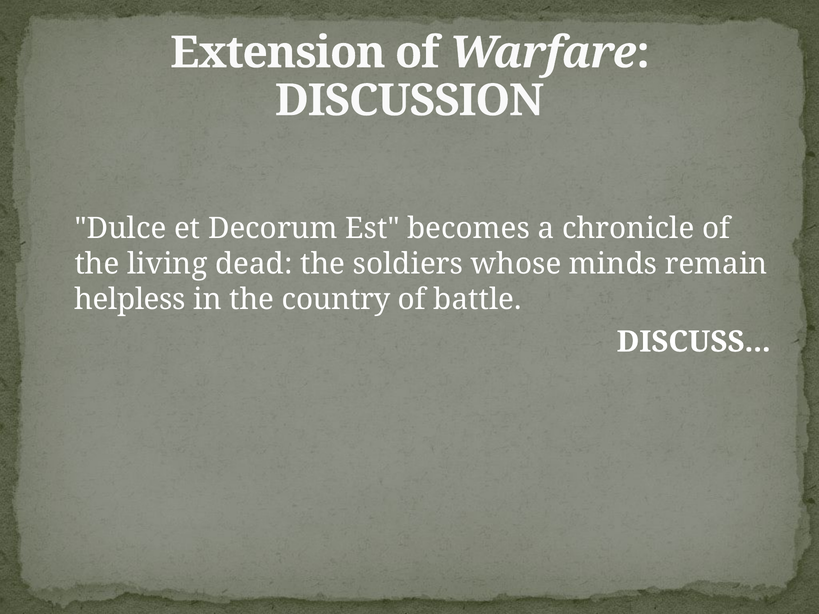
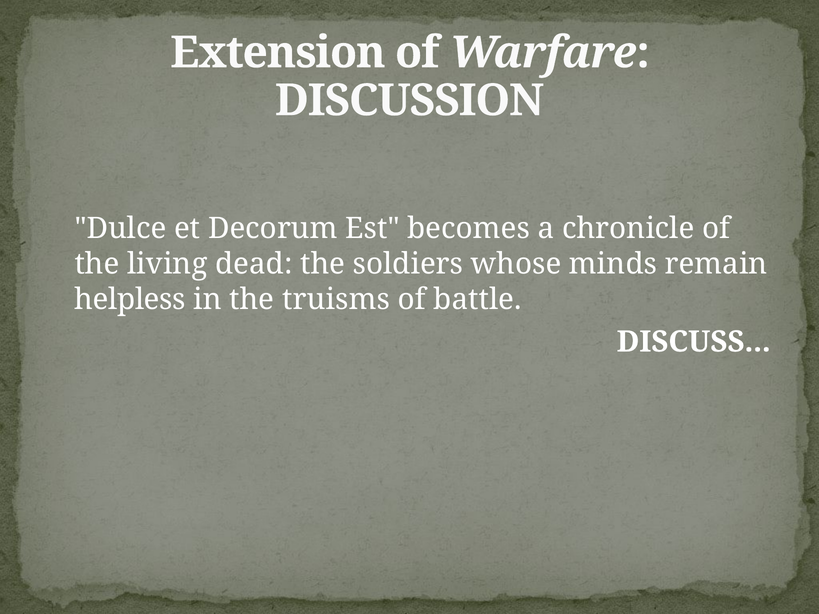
country: country -> truisms (336, 300)
